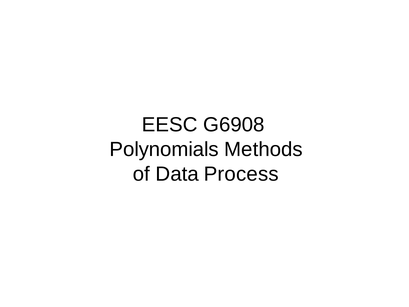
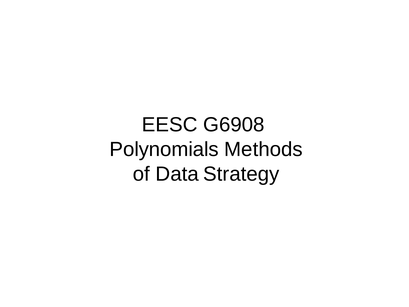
Process: Process -> Strategy (241, 174)
